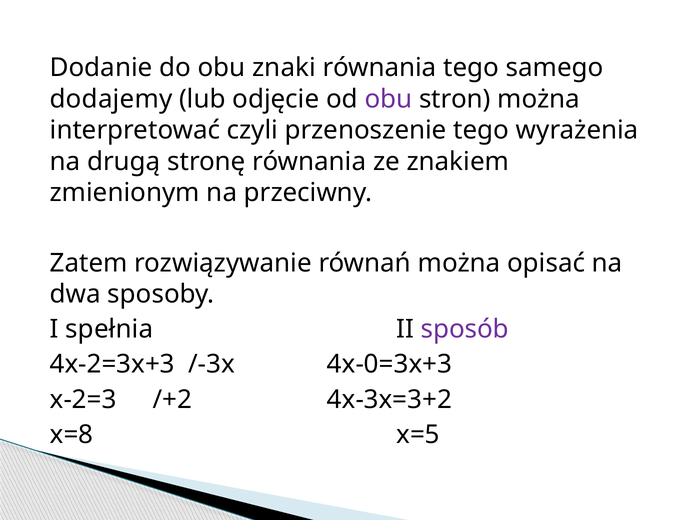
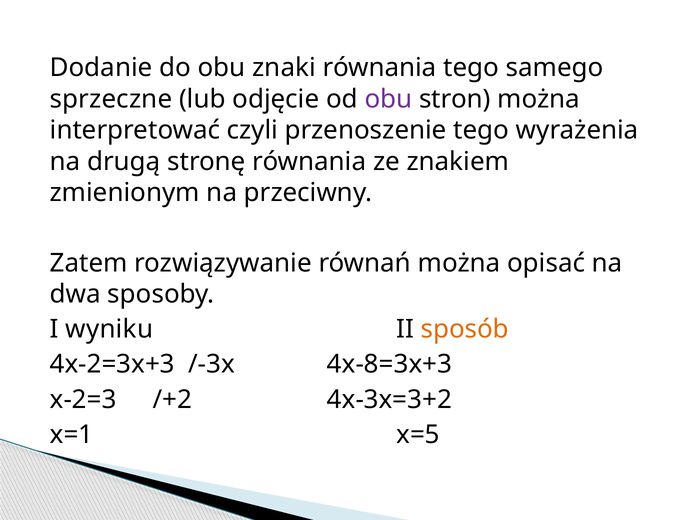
dodajemy: dodajemy -> sprzeczne (111, 99)
spełnia: spełnia -> wyniku (109, 329)
sposób colour: purple -> orange (465, 329)
4x-0=3x+3: 4x-0=3x+3 -> 4x-8=3x+3 (389, 364)
x=8: x=8 -> x=1 (72, 434)
